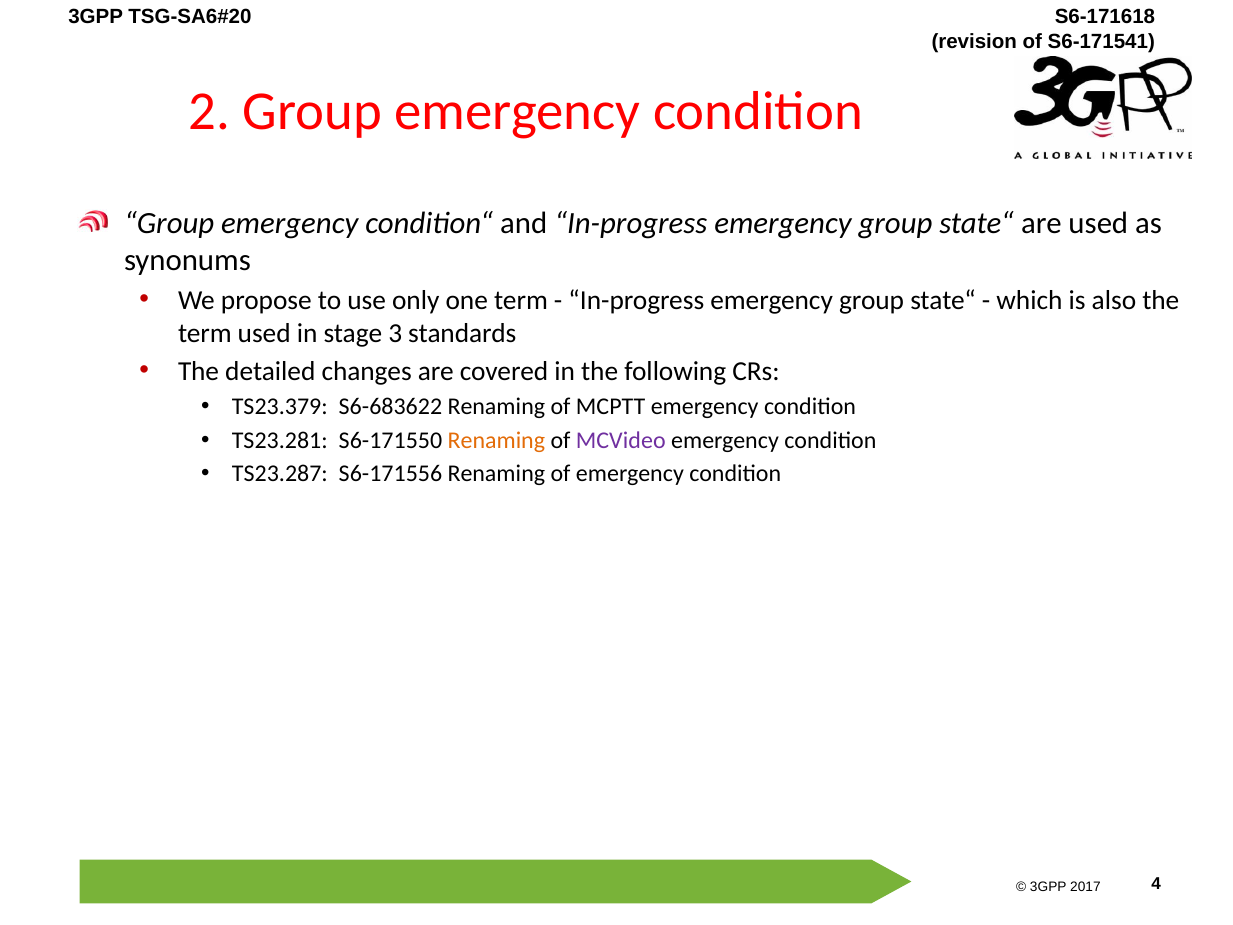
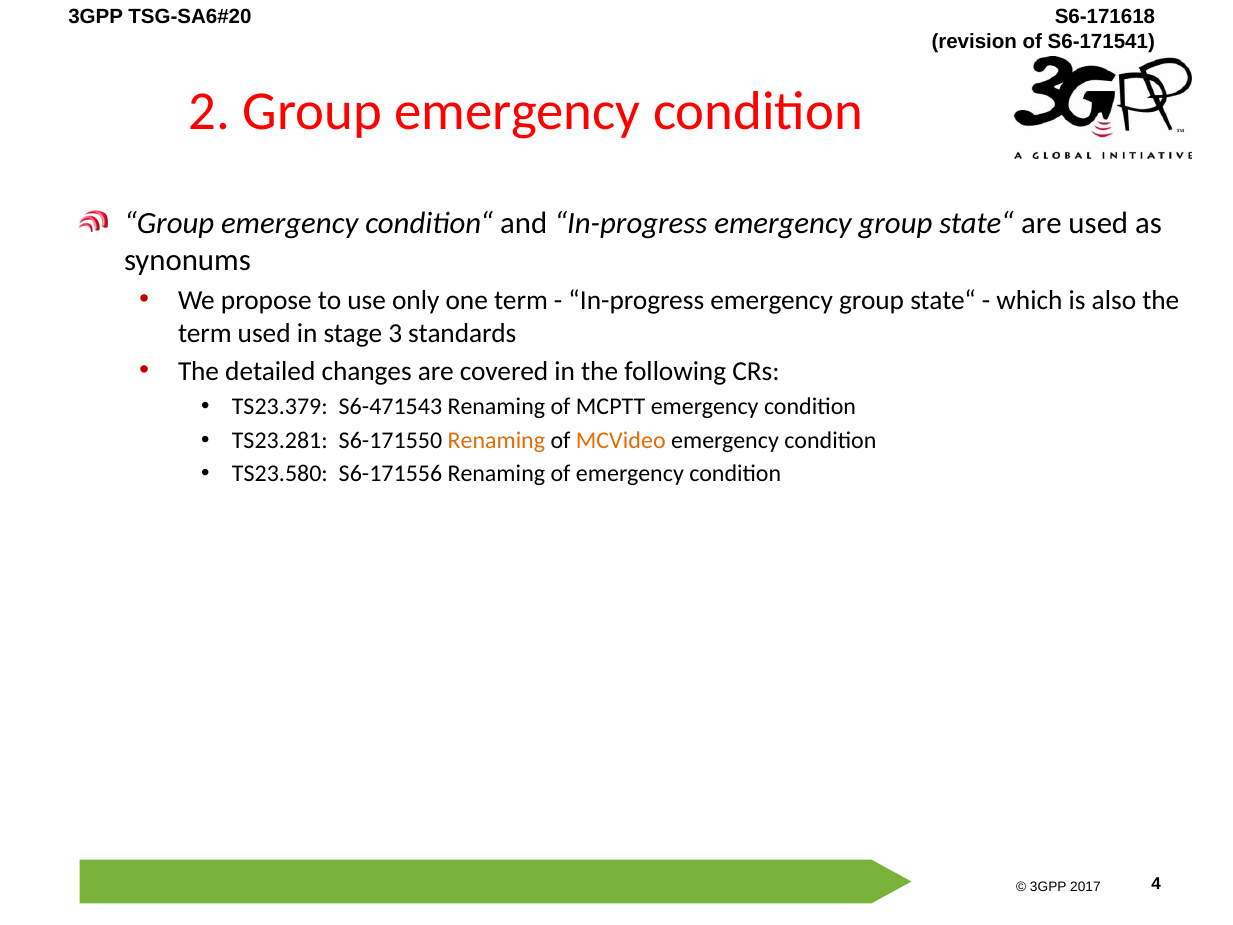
S6-683622: S6-683622 -> S6-471543 (390, 407)
MCVideo colour: purple -> orange (621, 440)
TS23.287: TS23.287 -> TS23.580 (280, 474)
